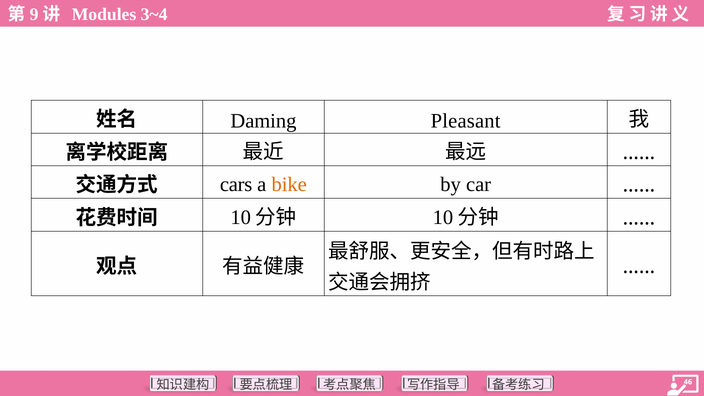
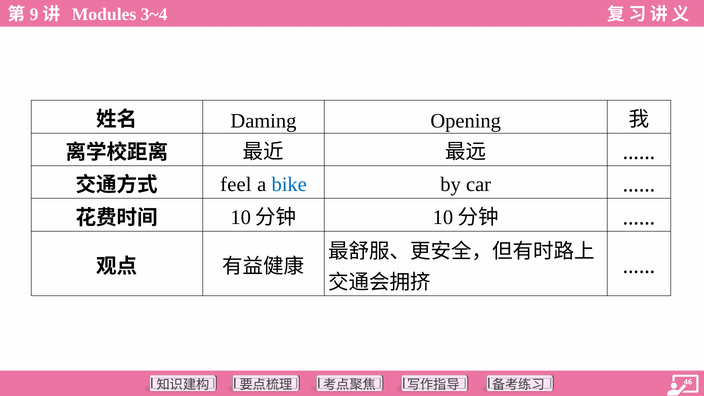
Pleasant: Pleasant -> Opening (466, 121)
cars: cars -> feel (236, 185)
bike colour: orange -> blue (289, 185)
